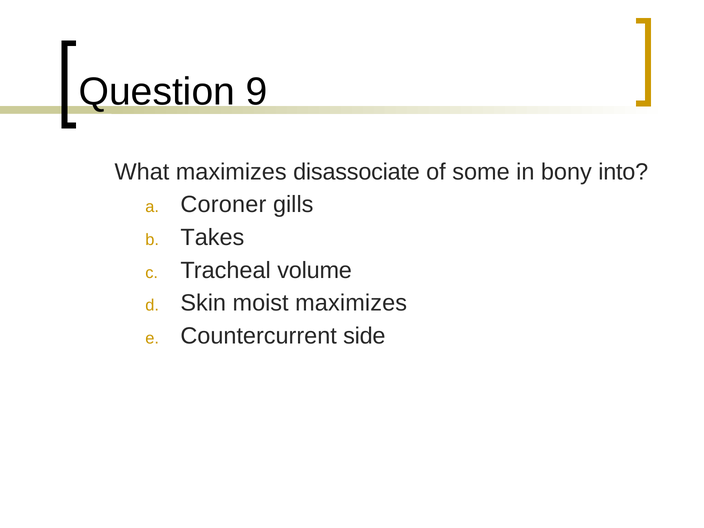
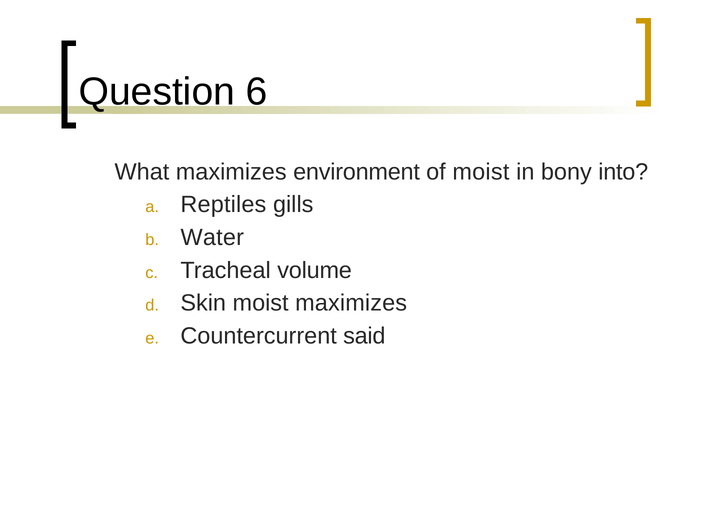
9: 9 -> 6 (257, 92)
disassociate: disassociate -> environment (357, 172)
of some: some -> moist (481, 172)
Coroner: Coroner -> Reptiles (223, 205)
Takes: Takes -> Water (212, 237)
side: side -> said (364, 336)
